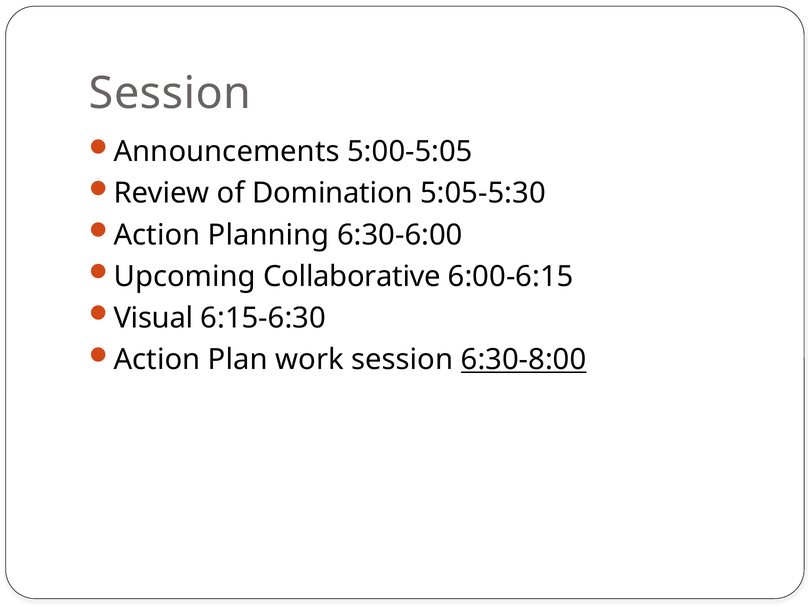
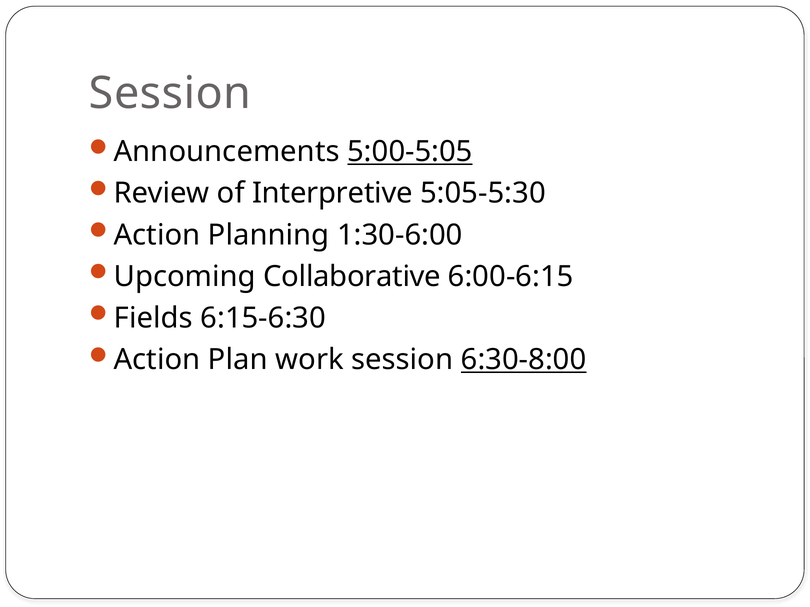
5:00-5:05 underline: none -> present (410, 152)
Domination: Domination -> Interpretive (333, 193)
6:30-6:00: 6:30-6:00 -> 1:30-6:00 (400, 235)
Visual: Visual -> Fields (153, 318)
